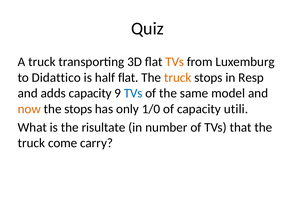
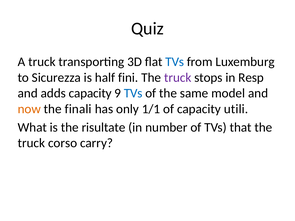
TVs colour: orange -> blue (175, 62)
Didattico: Didattico -> Sicurezza (56, 78)
half flat: flat -> fini (128, 78)
truck colour: orange -> purple (178, 78)
the stops: stops -> finali (78, 109)
1/0: 1/0 -> 1/1 (151, 109)
come: come -> corso (63, 143)
